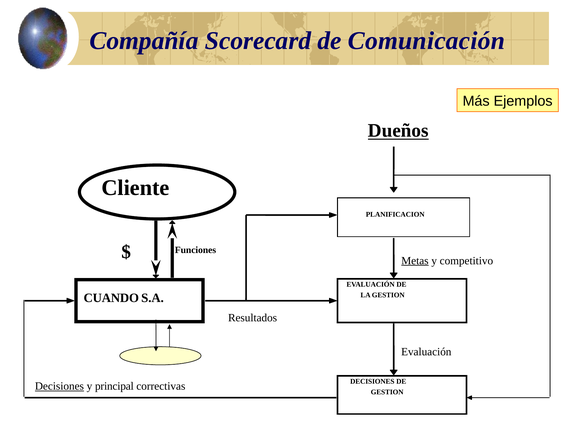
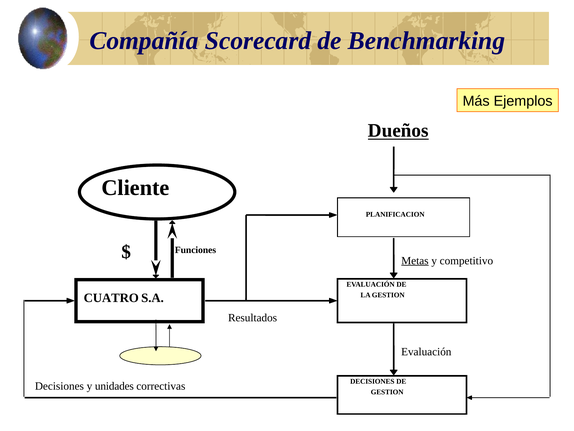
Comunicación: Comunicación -> Benchmarking (427, 41)
CUANDO: CUANDO -> CUATRO (111, 298)
Decisiones underline: present -> none (59, 386)
principal: principal -> unidades (114, 386)
